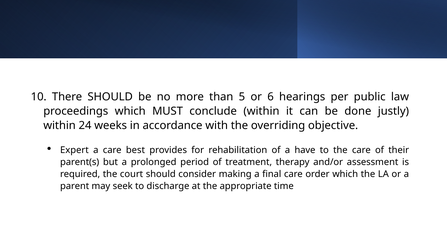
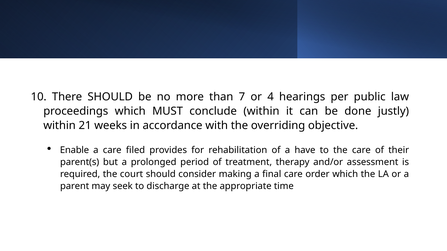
5: 5 -> 7 (242, 97)
6: 6 -> 4 (271, 97)
24: 24 -> 21 (85, 126)
Expert: Expert -> Enable (74, 150)
best: best -> filed (135, 150)
